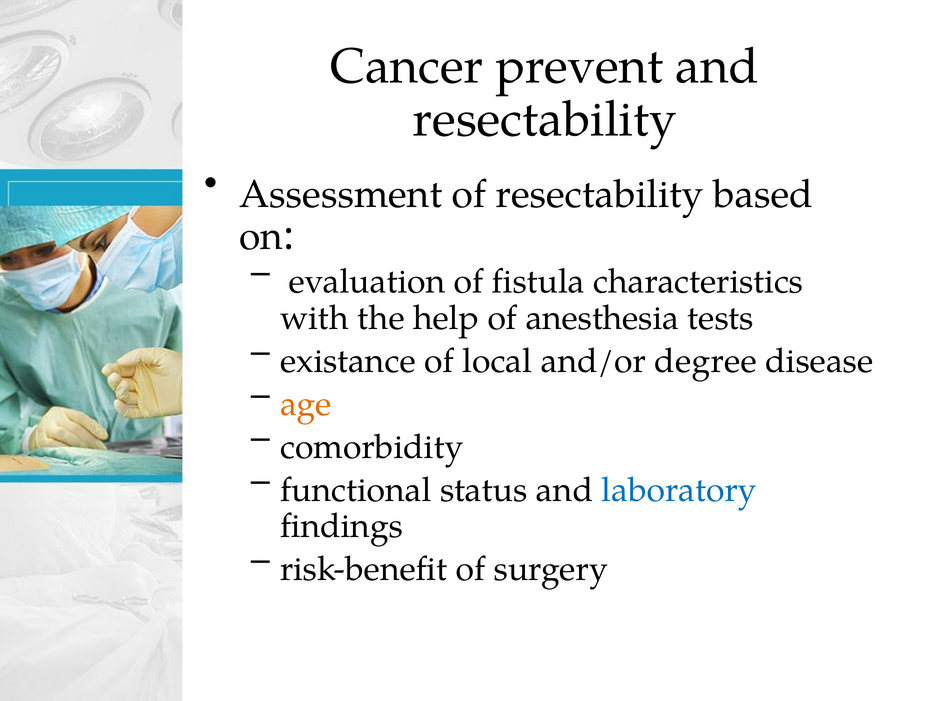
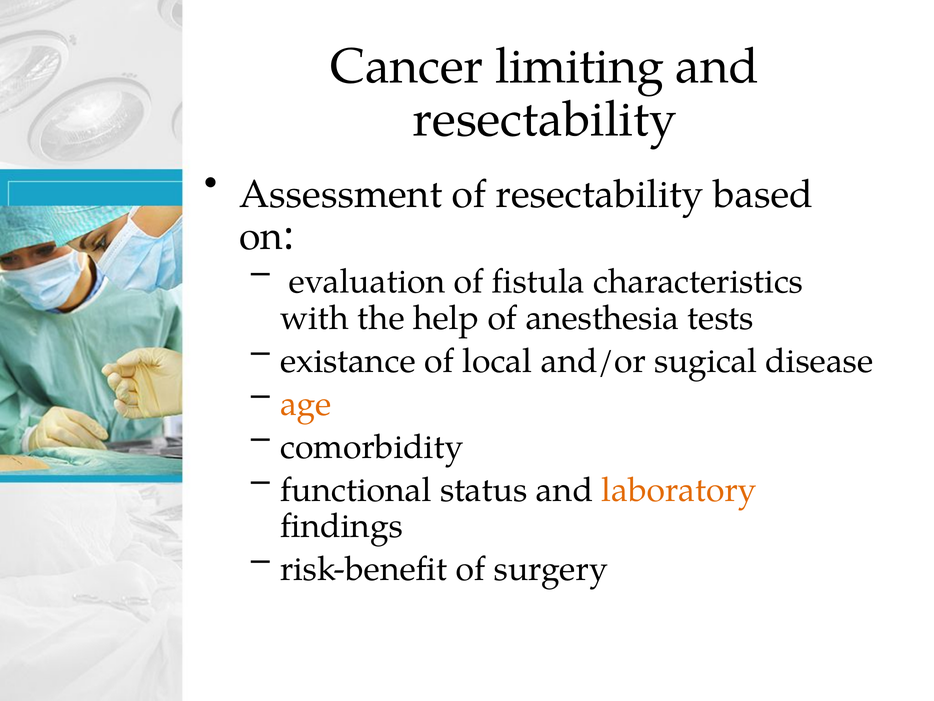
prevent: prevent -> limiting (580, 66)
degree: degree -> sugical (706, 361)
laboratory colour: blue -> orange (679, 490)
